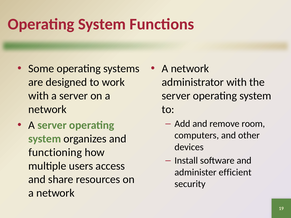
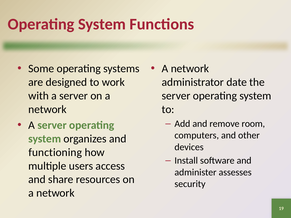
administrator with: with -> date (237, 82)
efficient: efficient -> assesses (235, 172)
